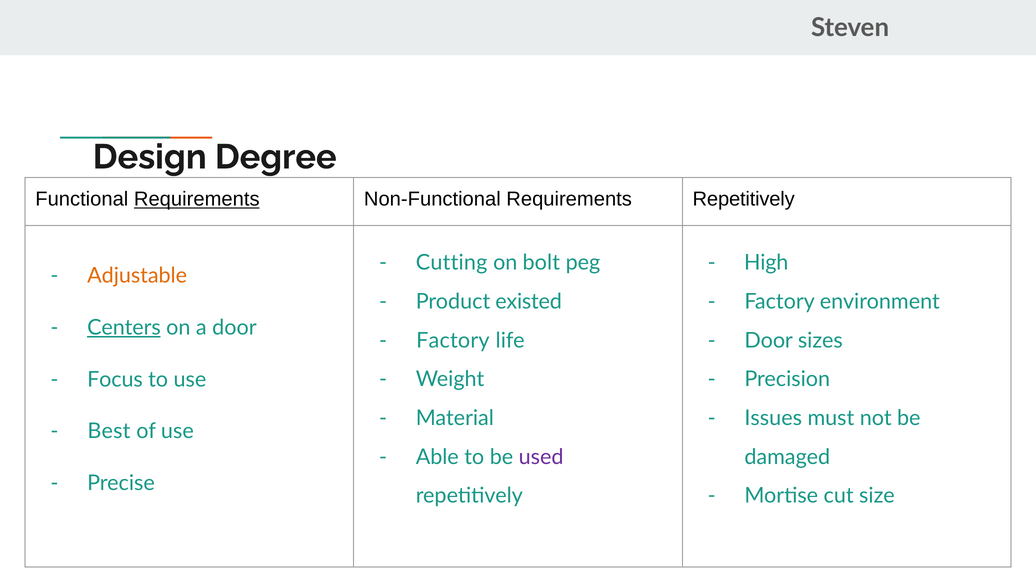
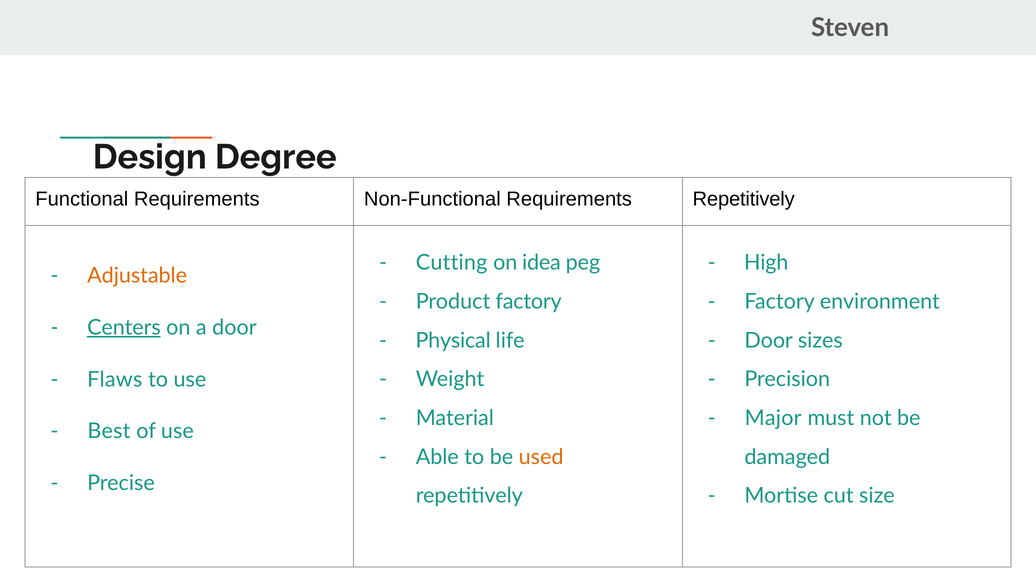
Requirements underline: present -> none (197, 199)
bolt: bolt -> idea (541, 263)
Product existed: existed -> factory (529, 302)
Factory: Factory -> Physical (453, 340)
Focus: Focus -> Flaws (115, 379)
Issues: Issues -> Major (773, 418)
used colour: purple -> orange (541, 457)
